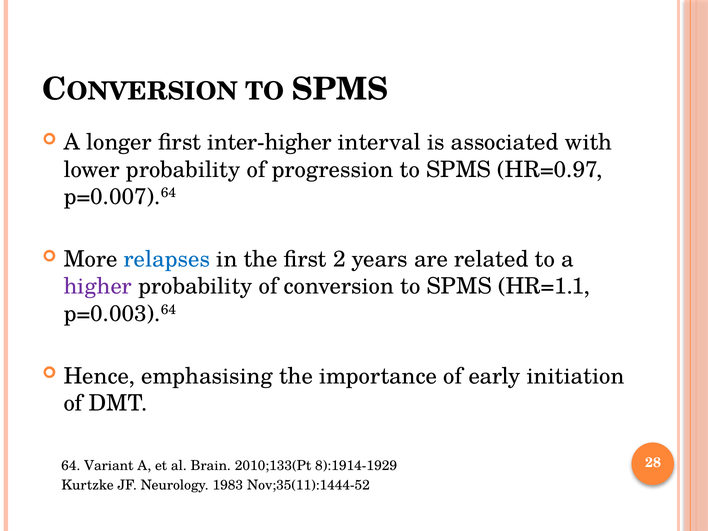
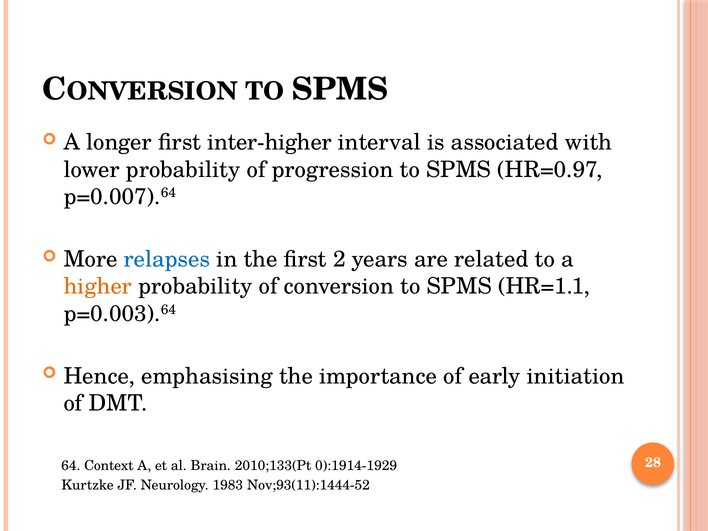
higher colour: purple -> orange (98, 286)
Variant: Variant -> Context (109, 465)
8):1914-1929: 8):1914-1929 -> 0):1914-1929 (356, 465)
Nov;35(11):1444-52: Nov;35(11):1444-52 -> Nov;93(11):1444-52 (308, 485)
